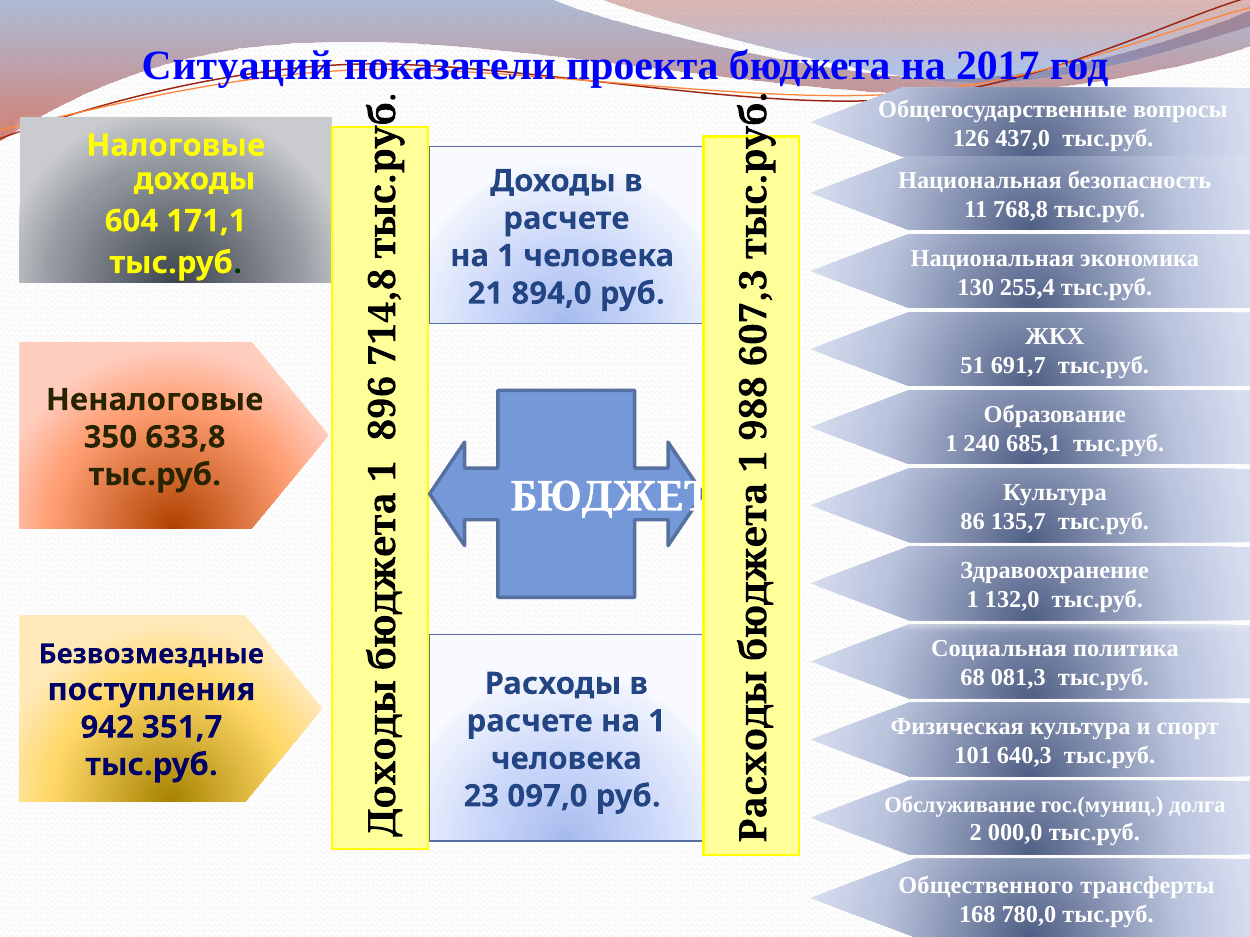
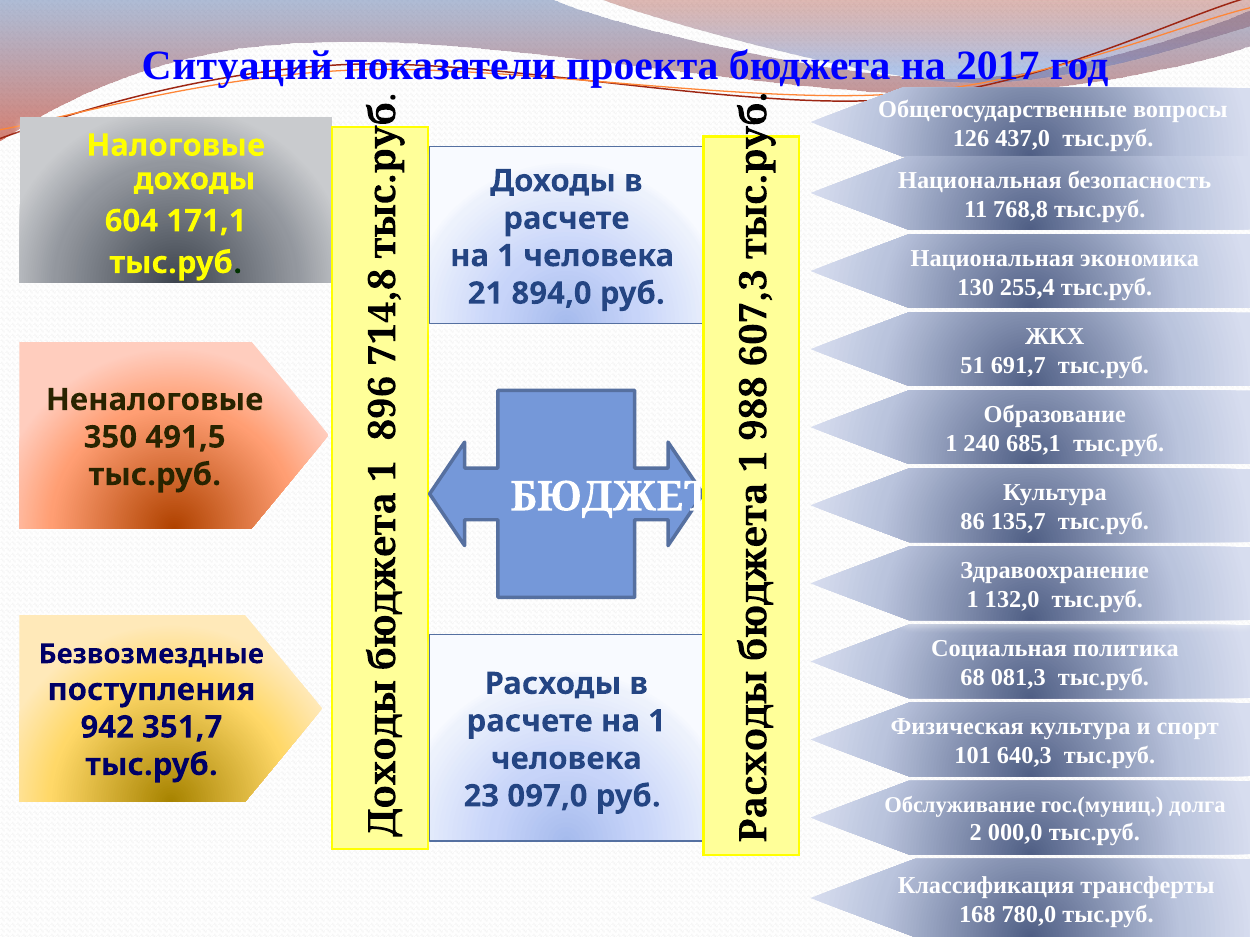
633,8: 633,8 -> 491,5 (185, 437)
Общественного: Общественного -> Классификация (986, 886)
